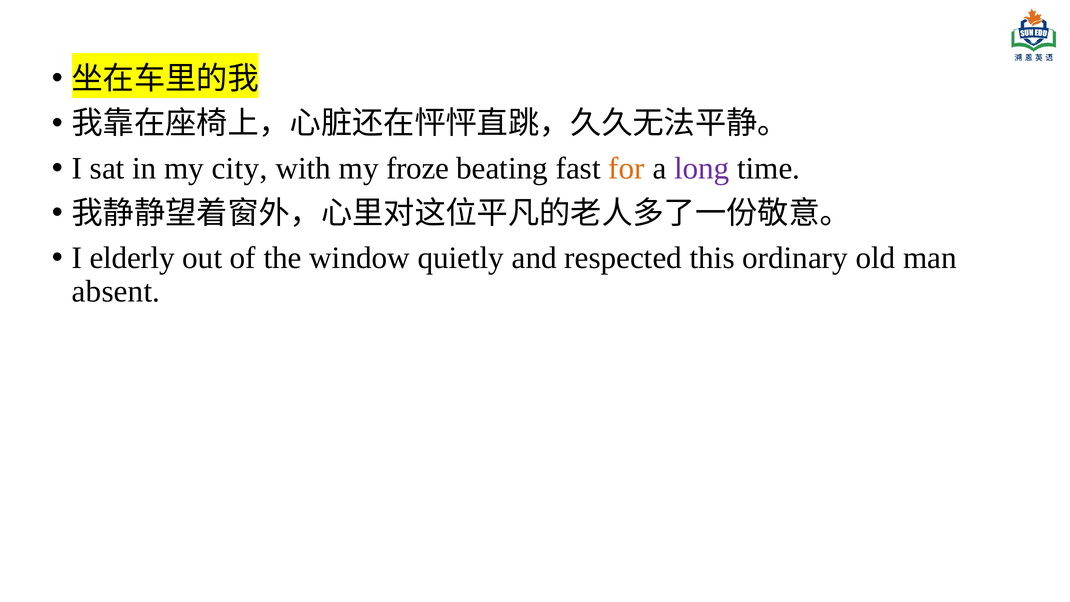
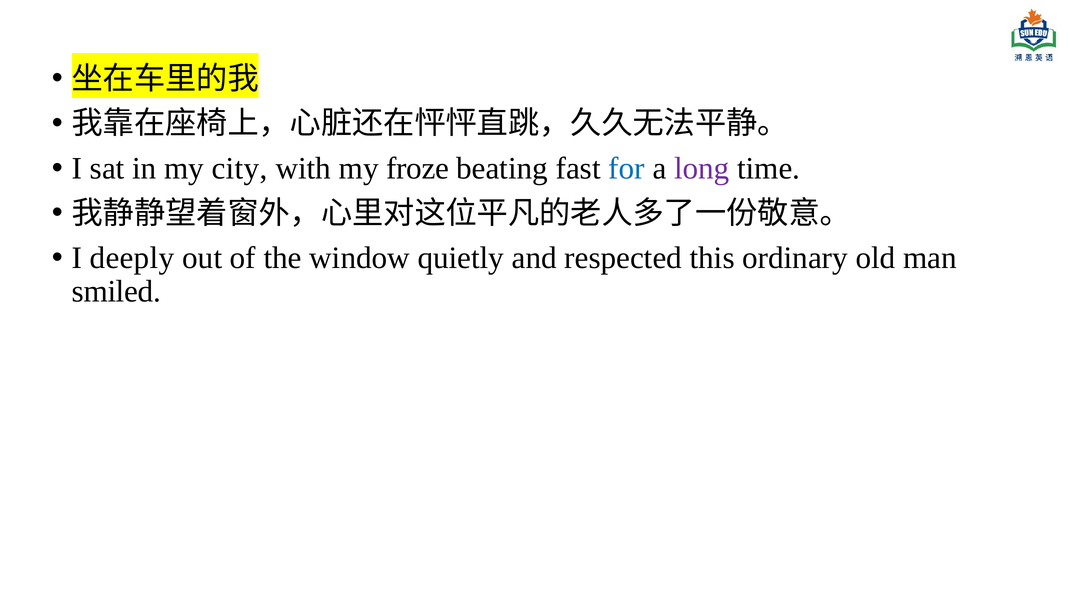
for colour: orange -> blue (627, 168)
elderly: elderly -> deeply (132, 258)
absent: absent -> smiled (116, 292)
